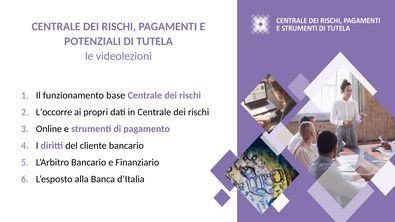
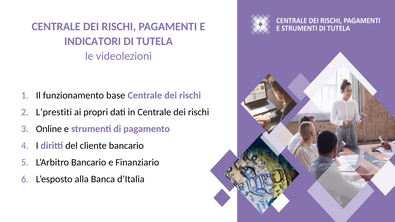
POTENZIALI: POTENZIALI -> INDICATORI (93, 41)
L’occorre: L’occorre -> L’prestiti (54, 112)
